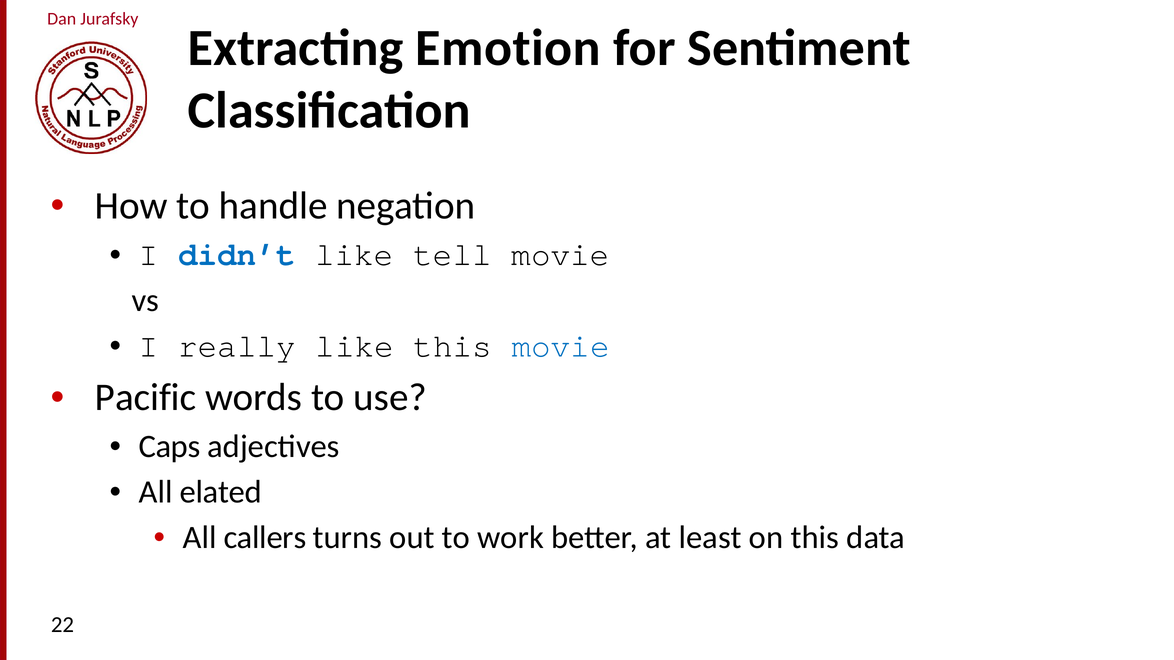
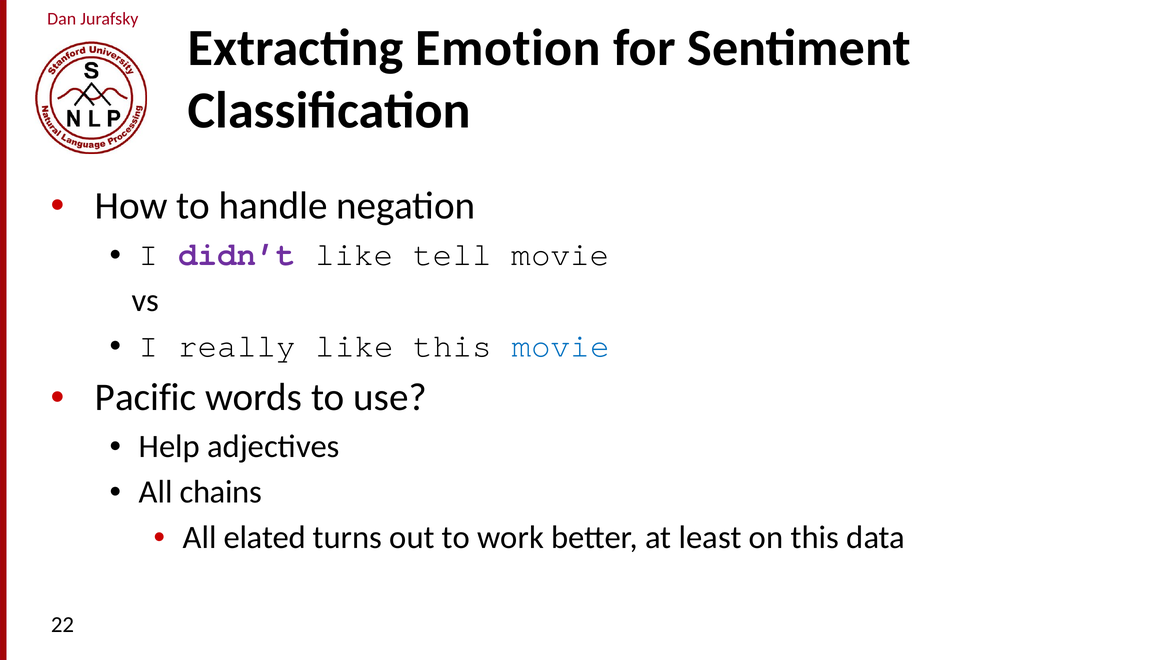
didn’t colour: blue -> purple (237, 255)
Caps: Caps -> Help (169, 447)
elated: elated -> chains (221, 492)
callers: callers -> elated (265, 538)
